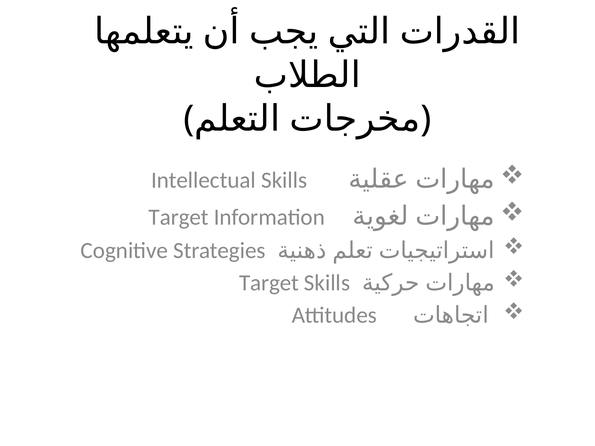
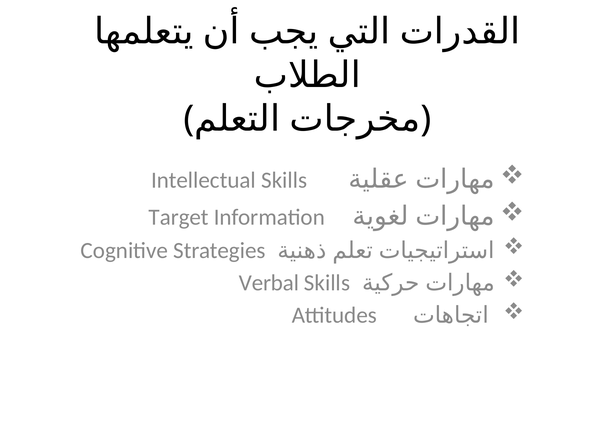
Target: Target -> Verbal (269, 283)
